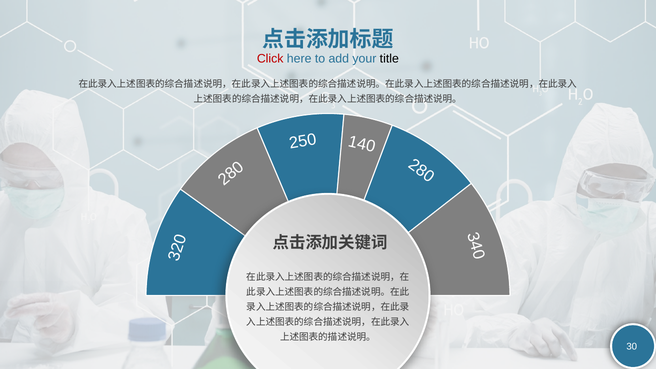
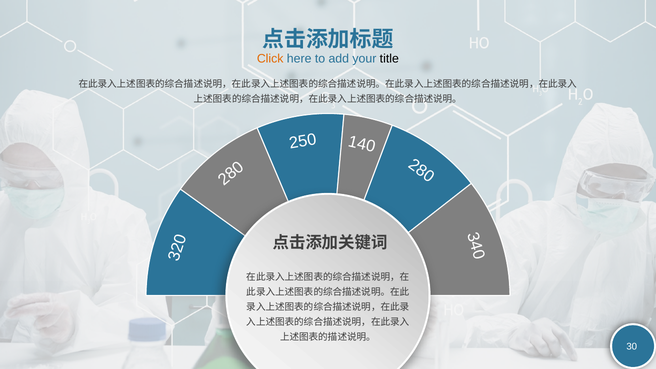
Click colour: red -> orange (270, 59)
